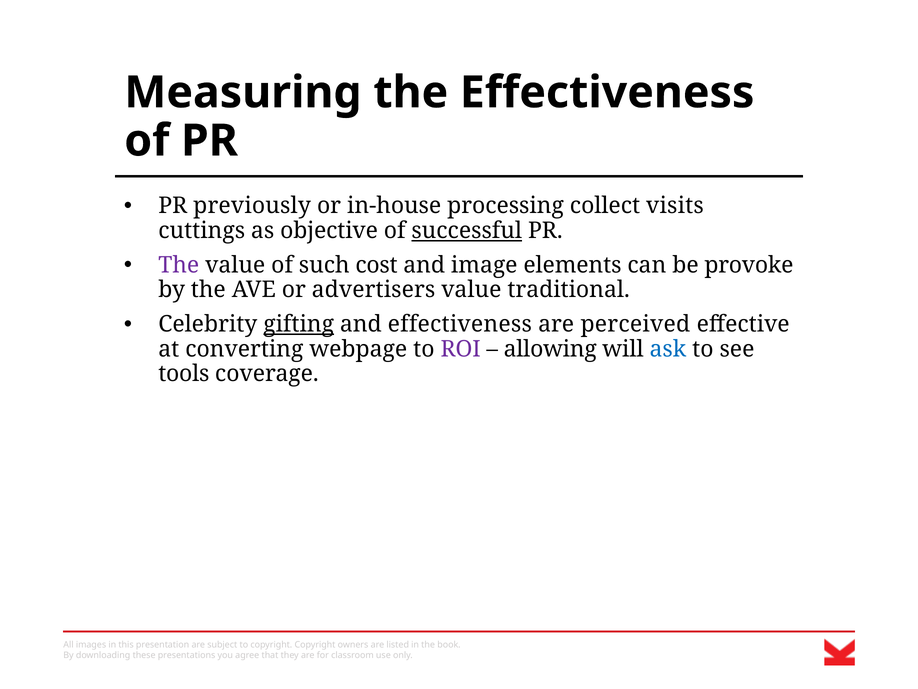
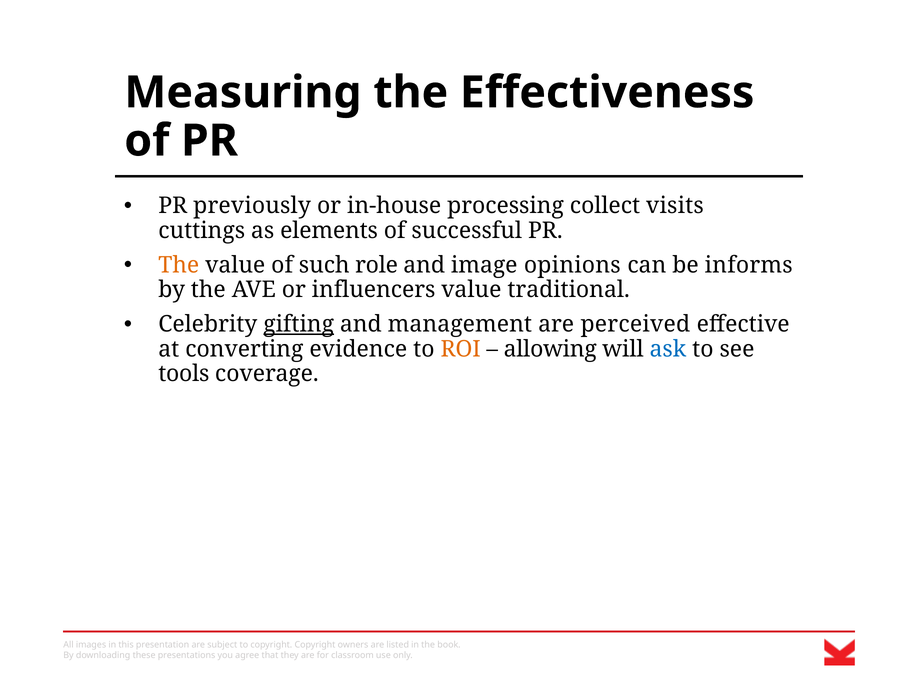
objective: objective -> elements (329, 231)
successful underline: present -> none (467, 231)
The colour: purple -> orange (179, 265)
cost: cost -> role (377, 265)
elements: elements -> opinions (572, 265)
provoke: provoke -> informs (749, 265)
advertisers: advertisers -> influencers (374, 290)
and effectiveness: effectiveness -> management (460, 324)
webpage: webpage -> evidence (358, 349)
ROI colour: purple -> orange (461, 349)
